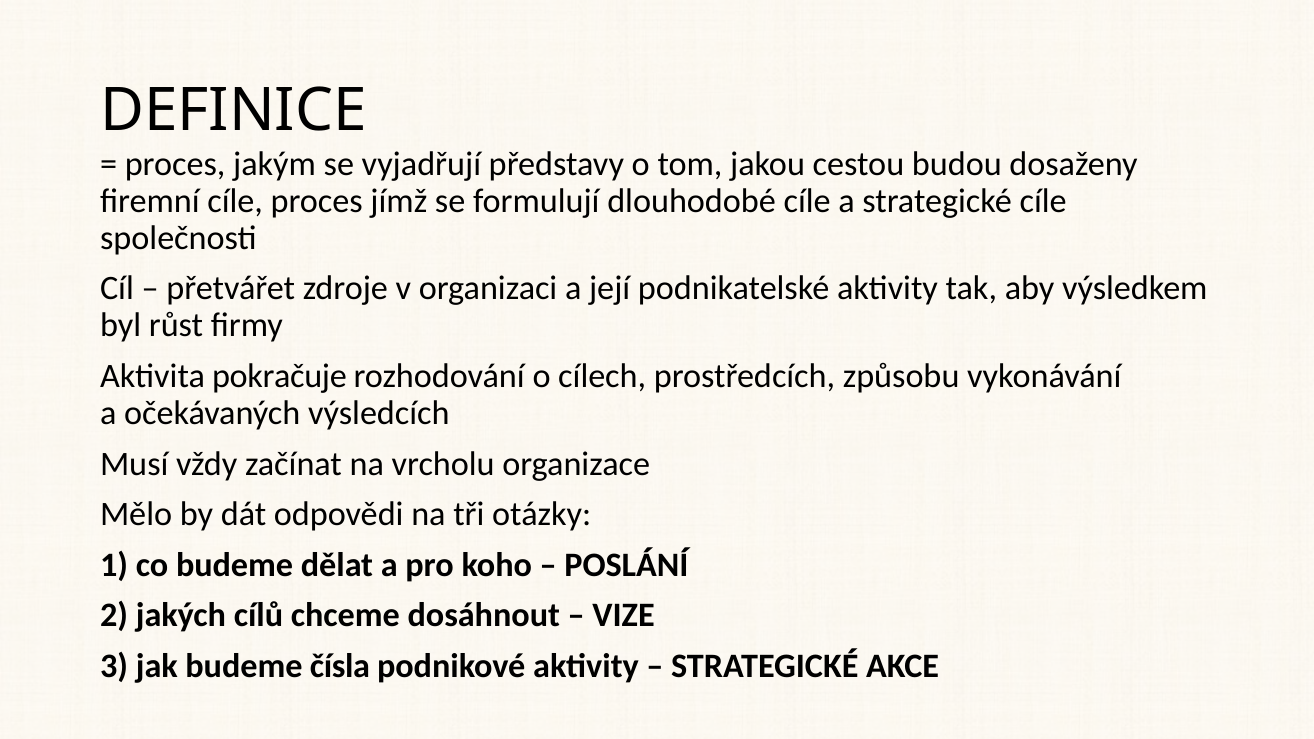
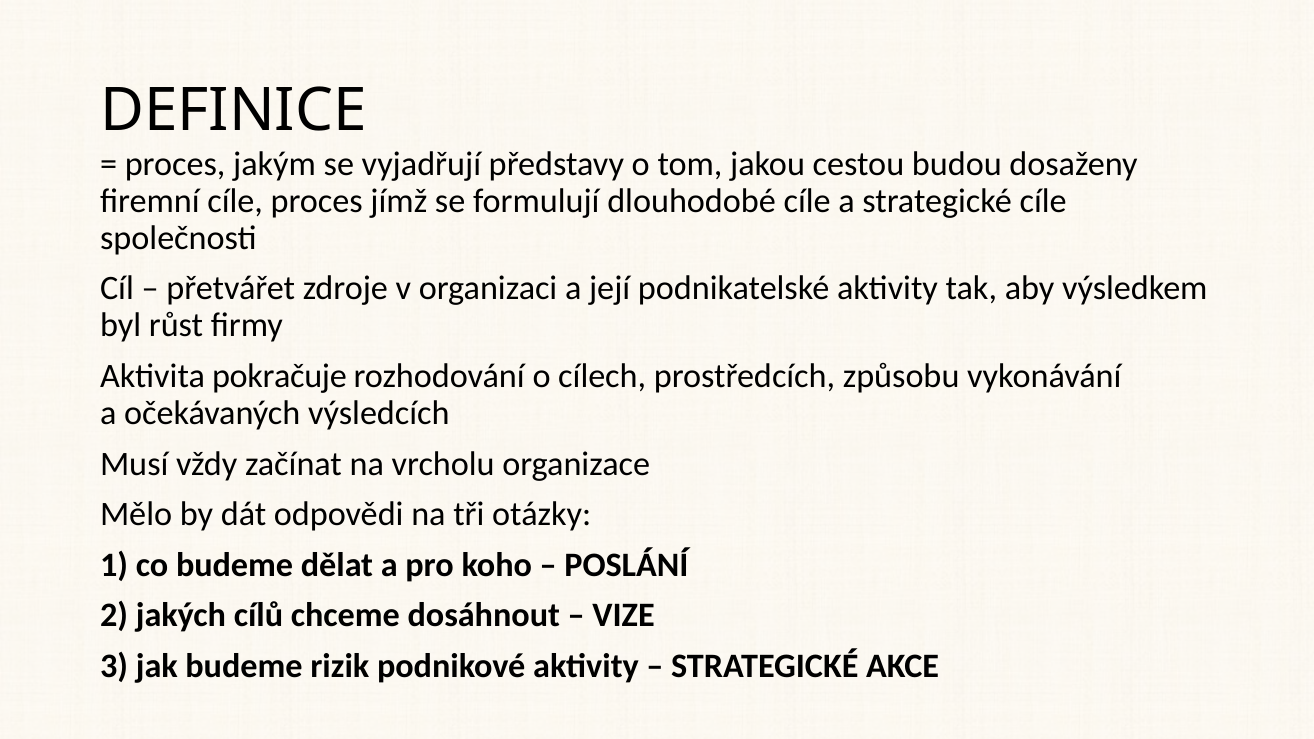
čísla: čísla -> rizik (340, 666)
